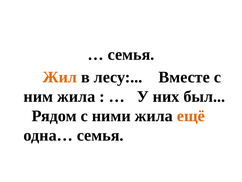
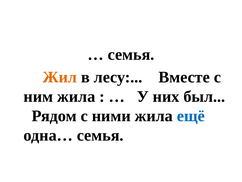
ещё colour: orange -> blue (191, 116)
